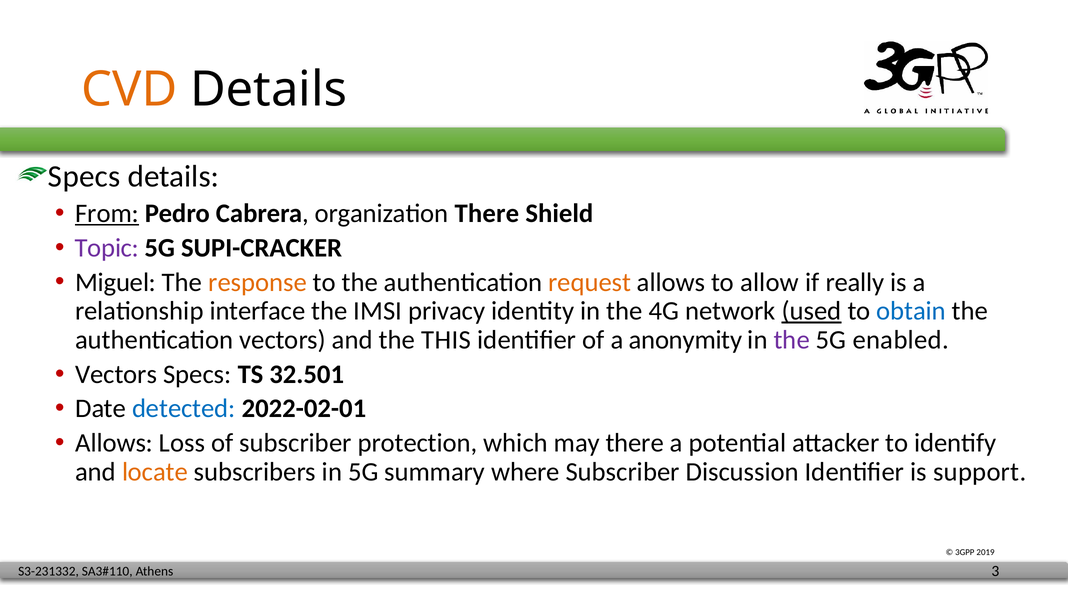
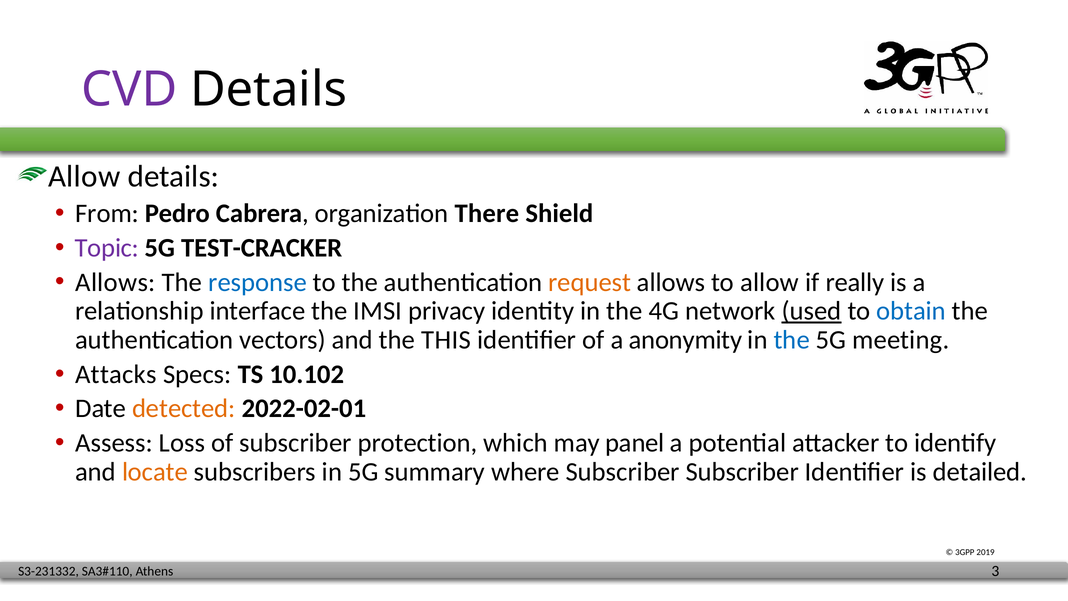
CVD colour: orange -> purple (129, 90)
Specs: Specs -> Allow (84, 177)
From underline: present -> none (107, 213)
SUPI-CRACKER: SUPI-CRACKER -> TEST-CRACKER (262, 248)
Miguel: Miguel -> Allows (115, 282)
response colour: orange -> blue (258, 282)
the colour: purple -> blue (792, 340)
enabled: enabled -> meeting (901, 340)
Vectors: Vectors -> Attacks (116, 374)
32.501: 32.501 -> 10.102 (307, 374)
detected colour: blue -> orange (184, 408)
Allows: Allows -> Assess (114, 443)
may there: there -> panel (635, 443)
Subscriber Discussion: Discussion -> Subscriber (742, 472)
support: support -> detailed (980, 472)
